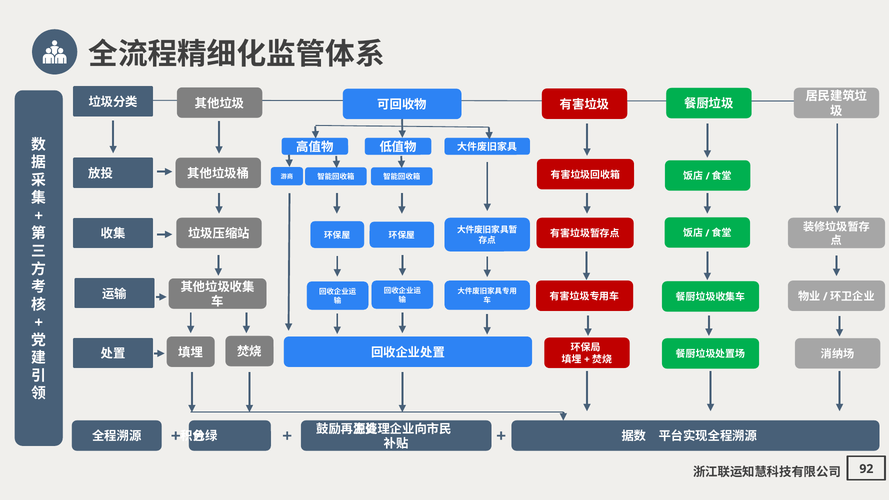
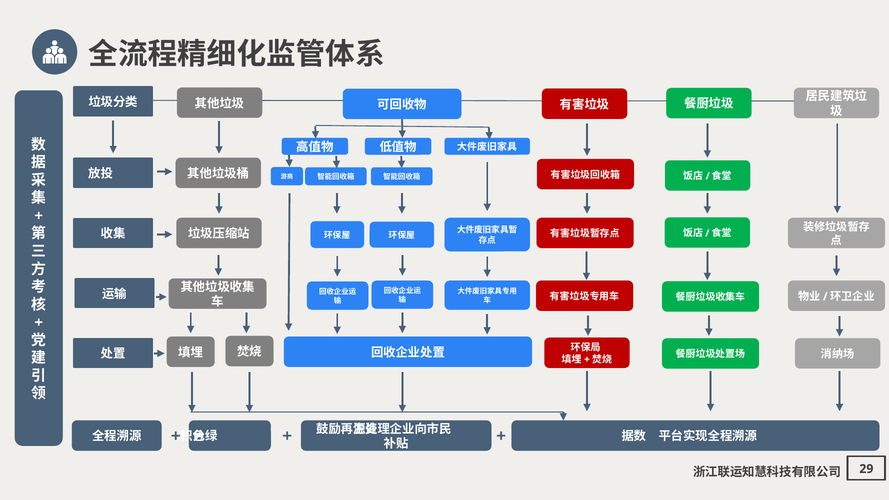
92: 92 -> 29 (866, 469)
